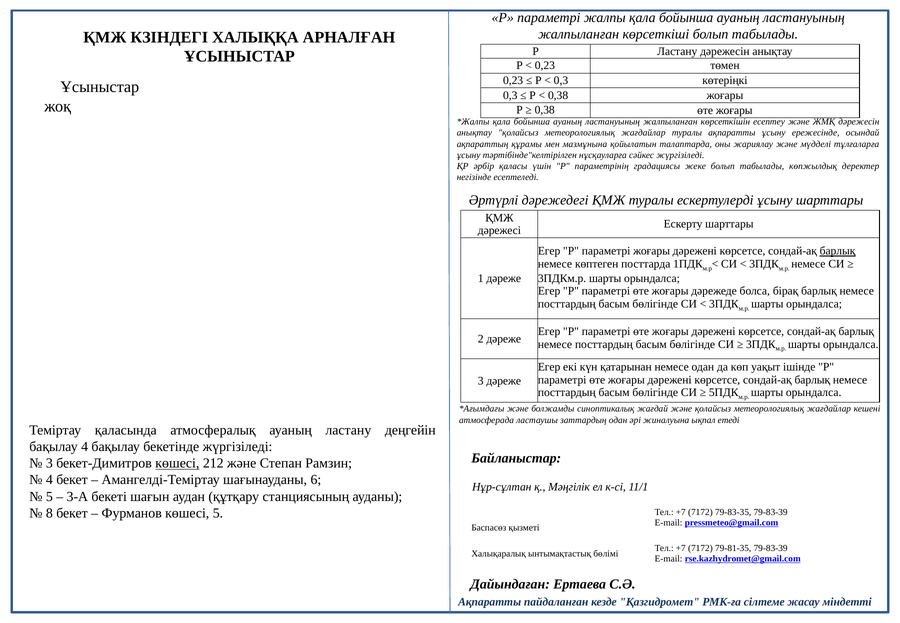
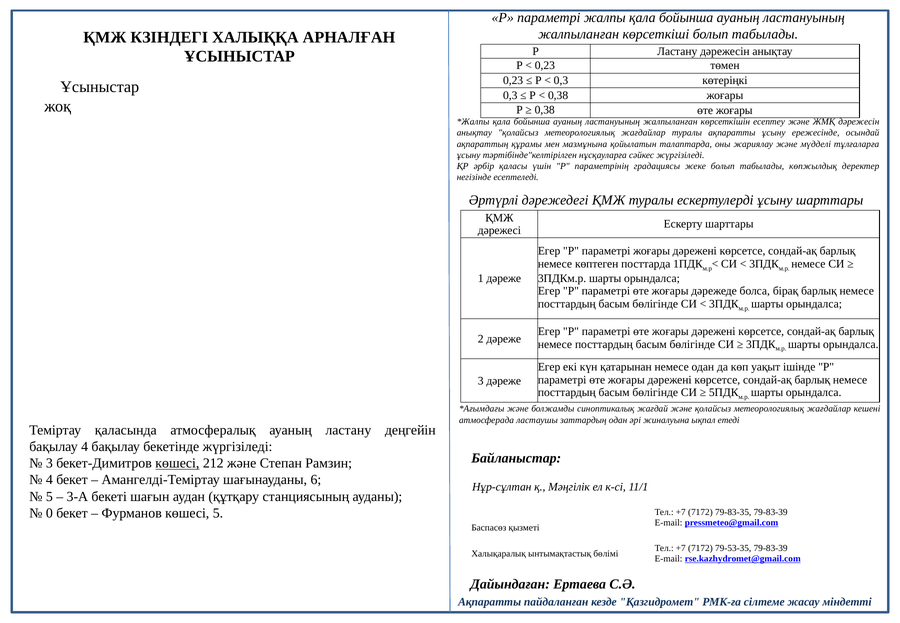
барлық underline: present -> none (838, 251)
8: 8 -> 0 (49, 513)
79-81-35: 79-81-35 -> 79-53-35 (733, 548)
